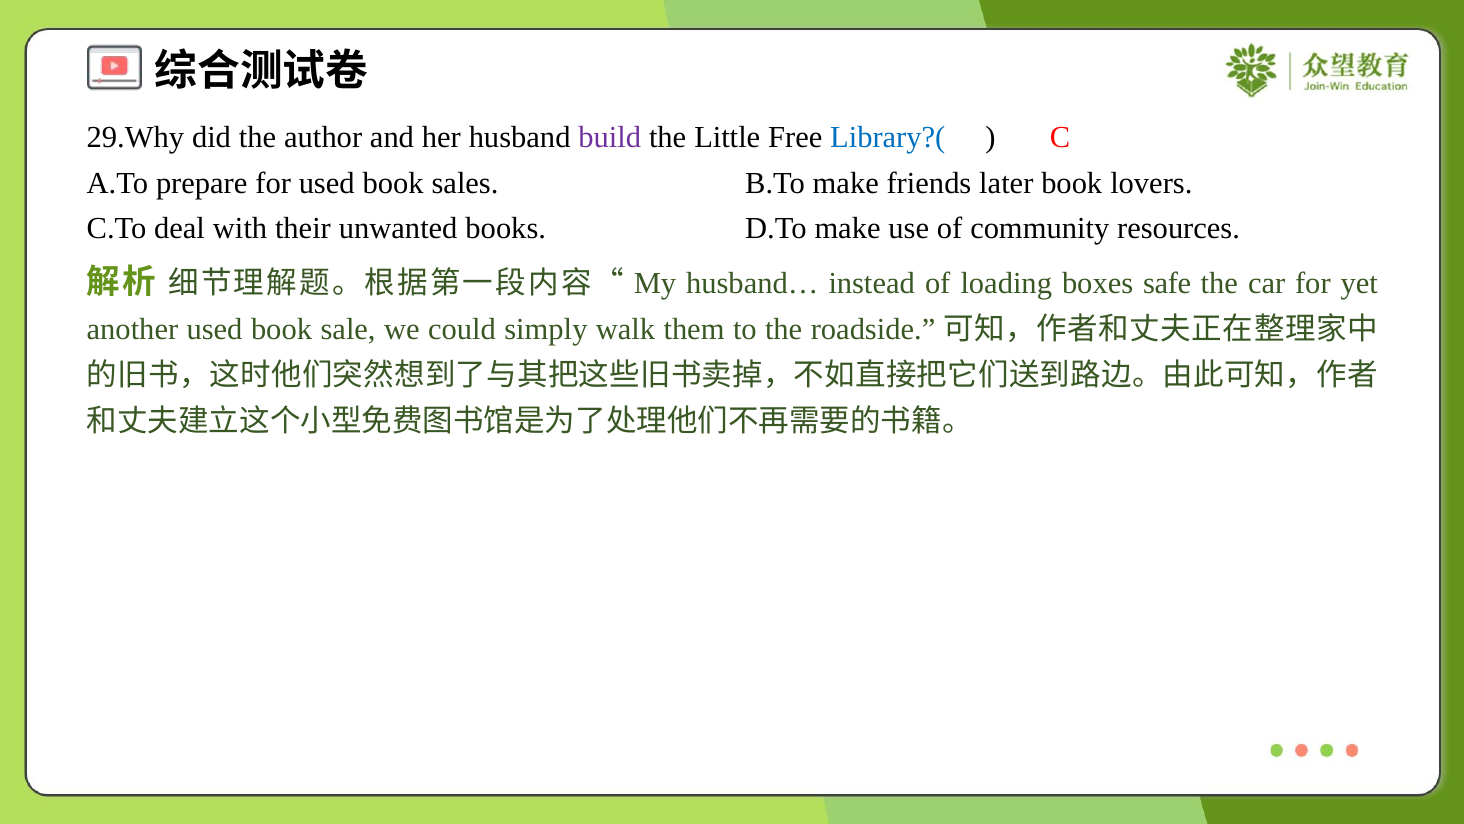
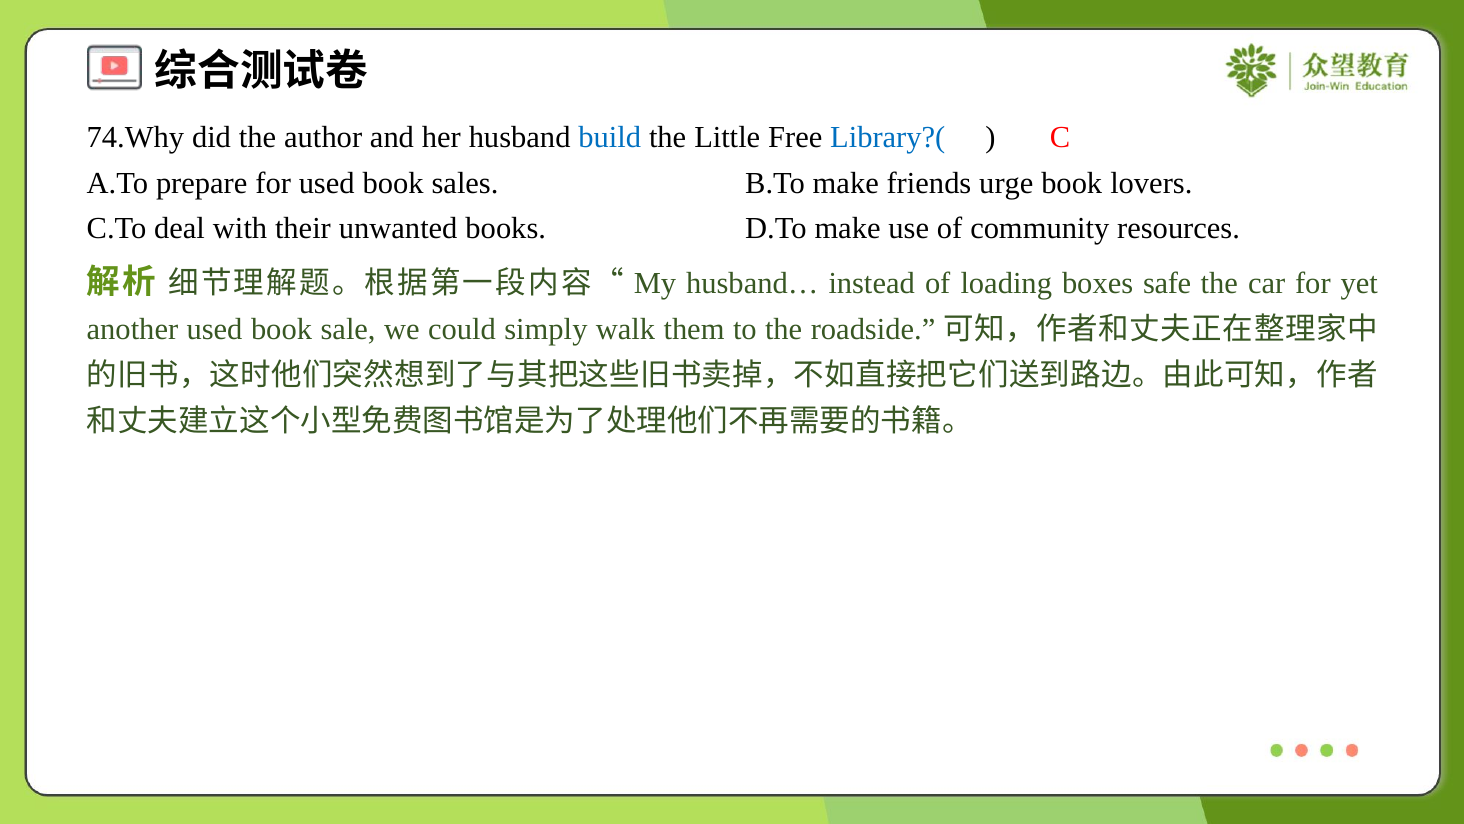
29.Why: 29.Why -> 74.Why (135, 137)
build colour: purple -> blue (610, 137)
later: later -> urge (1006, 183)
